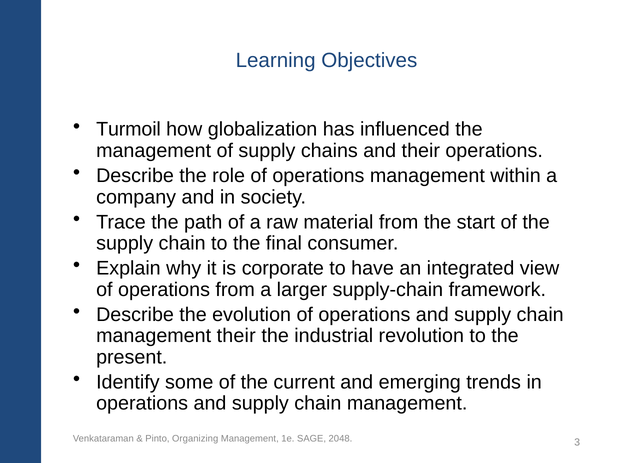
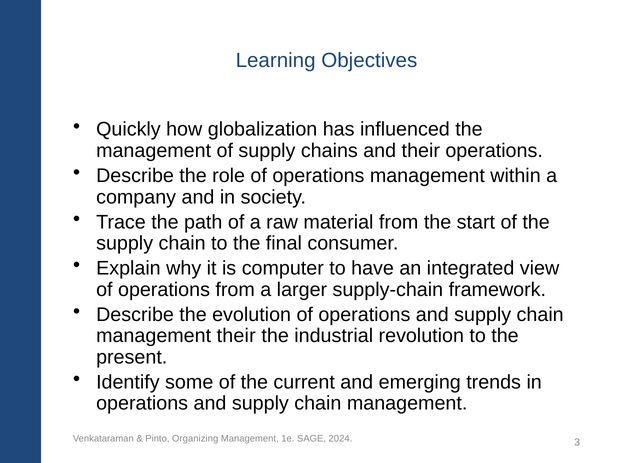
Turmoil: Turmoil -> Quickly (128, 129)
corporate: corporate -> computer (283, 268)
2048: 2048 -> 2024 (340, 438)
